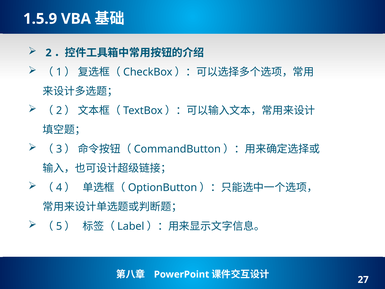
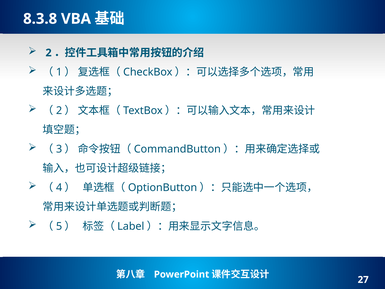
1.5.9: 1.5.9 -> 8.3.8 (40, 19)
